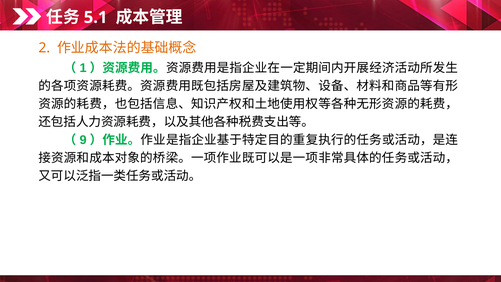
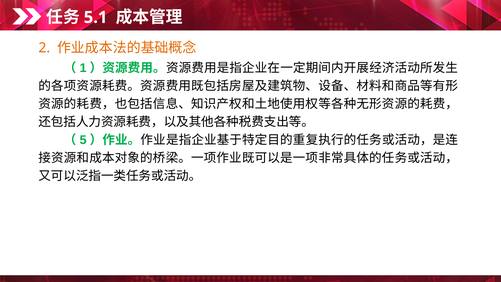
9: 9 -> 5 (83, 140)
